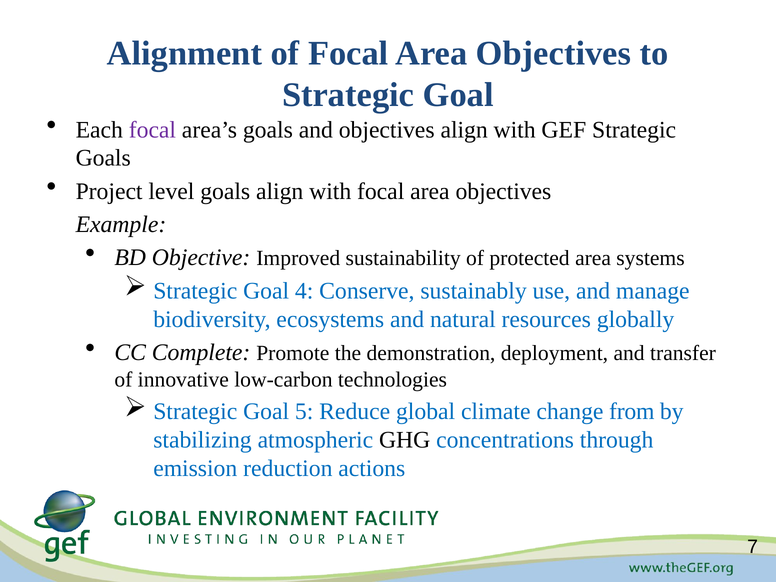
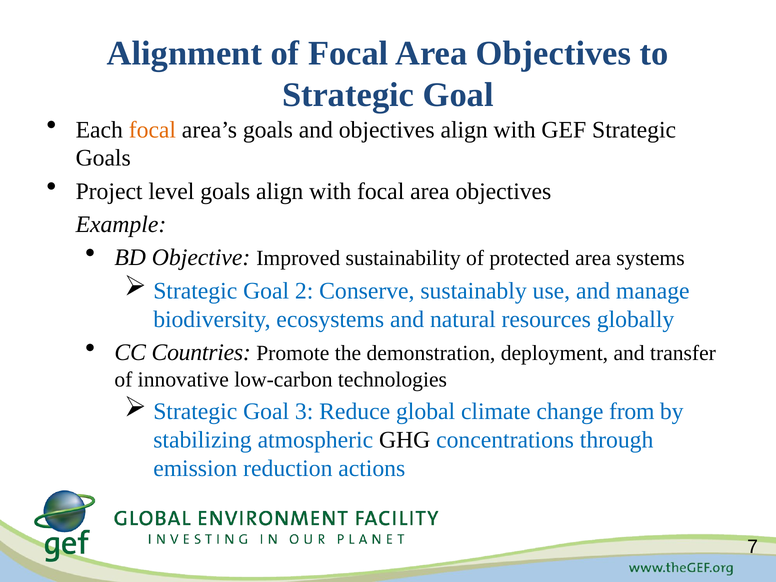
focal colour: purple -> orange (152, 130)
4: 4 -> 2 (304, 291)
Complete: Complete -> Countries (201, 352)
5: 5 -> 3 (304, 412)
